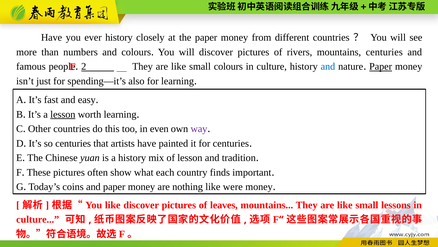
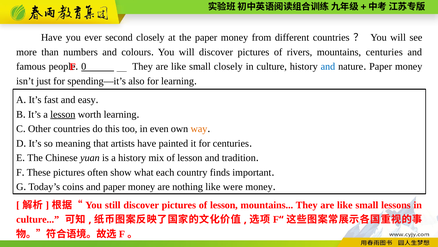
ever history: history -> second (119, 38)
2: 2 -> 0 (84, 66)
small colours: colours -> closely (228, 66)
Paper underline: present -> none (381, 66)
way colour: purple -> orange (199, 129)
so centuries: centuries -> meaning (73, 143)
You like: like -> still (113, 205)
pictures of leaves: leaves -> lesson (224, 205)
